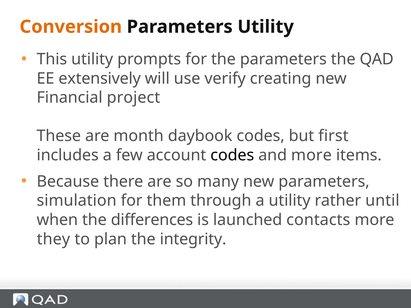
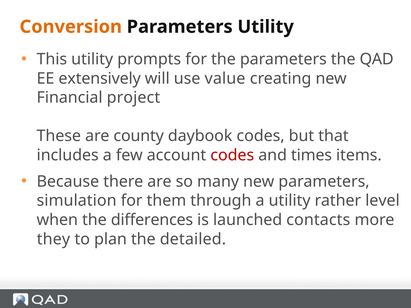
verify: verify -> value (225, 79)
month: month -> county (139, 136)
first: first -> that (333, 136)
codes colour: black -> red (232, 155)
and more: more -> times (312, 155)
until: until -> level (382, 201)
integrity: integrity -> detailed (193, 239)
